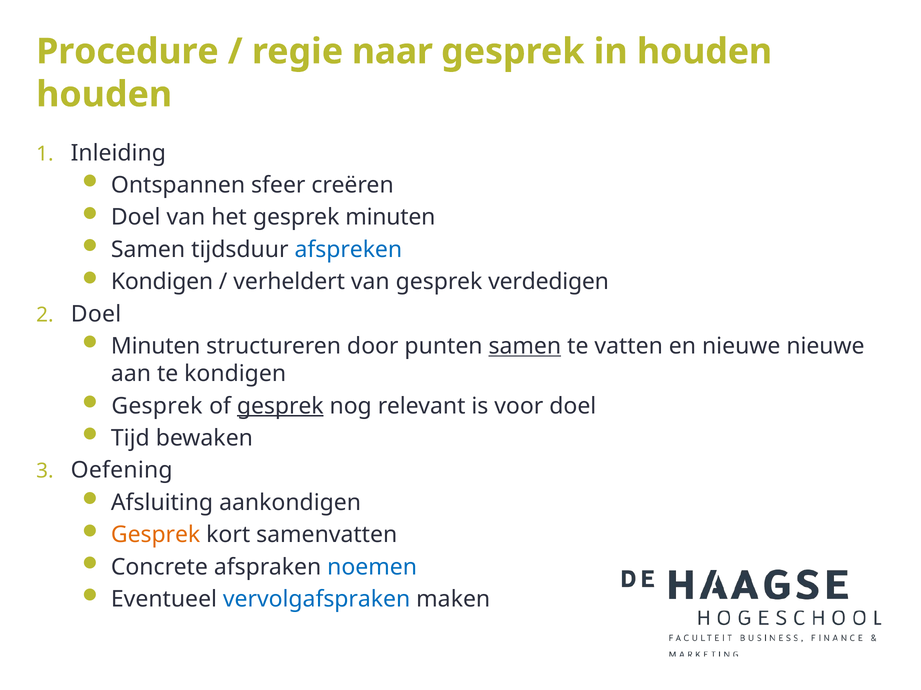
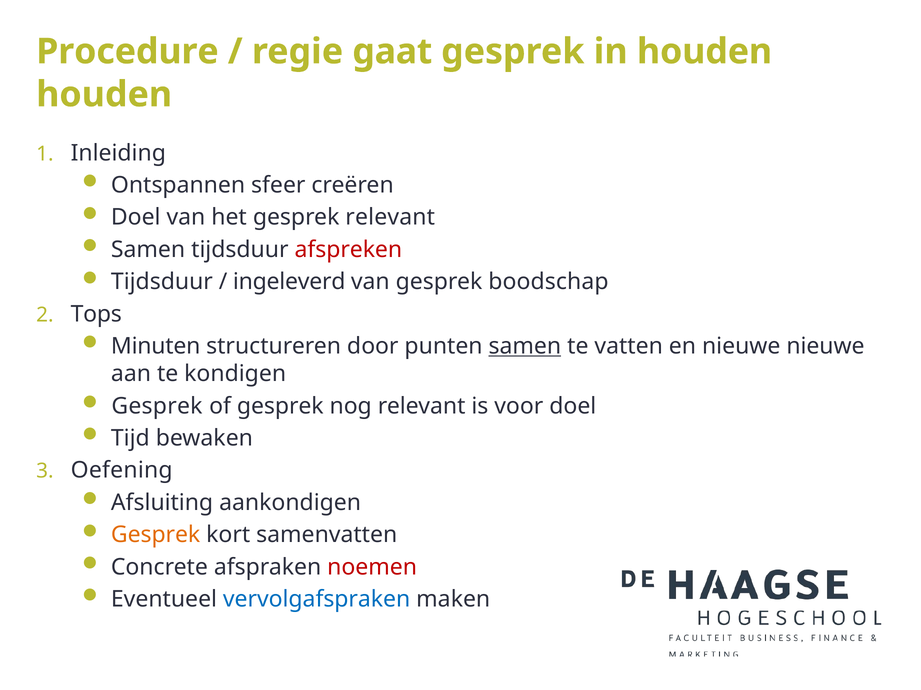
naar: naar -> gaat (392, 52)
gesprek minuten: minuten -> relevant (390, 218)
afspreken colour: blue -> red (348, 250)
Kondigen: Kondigen -> Tijdsduur (162, 282)
verheldert: verheldert -> ingeleverd (289, 282)
verdedigen: verdedigen -> boodschap (548, 282)
Doel: Doel -> Tops (96, 314)
gesprek underline: present -> none (280, 406)
noemen colour: blue -> red (372, 568)
